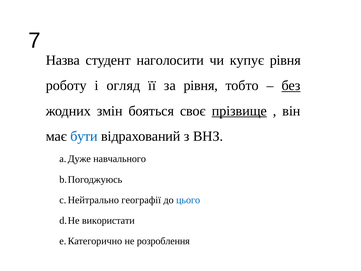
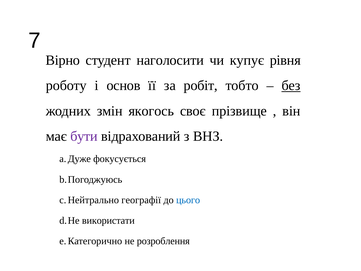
Назва: Назва -> Вірно (63, 60)
огляд: огляд -> основ (123, 86)
за рівня: рівня -> робіт (201, 86)
бояться: бояться -> якогось (151, 111)
прізвище underline: present -> none (239, 111)
бути colour: blue -> purple (84, 136)
навчального: навчального -> фокусується (120, 159)
